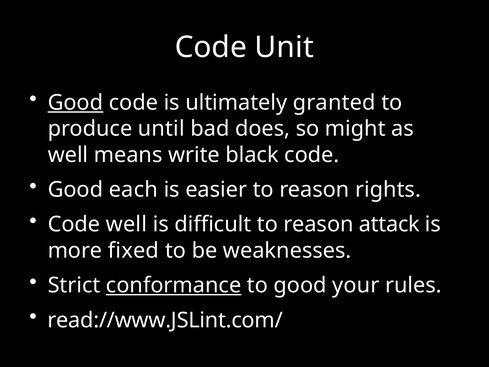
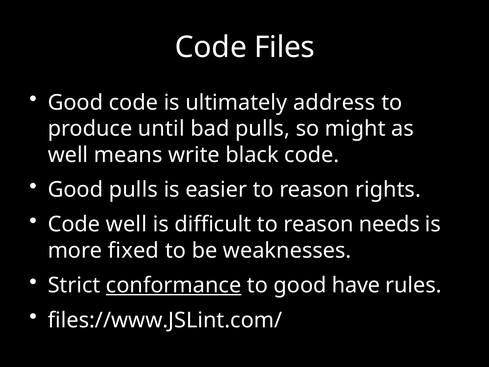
Unit: Unit -> Files (285, 47)
Good underline: present -> none (75, 103)
granted: granted -> address (334, 103)
bad does: does -> pulls (263, 129)
Good each: each -> pulls (133, 190)
attack: attack -> needs (389, 224)
your: your -> have (356, 285)
read://www.JSLint.com/: read://www.JSLint.com/ -> files://www.JSLint.com/ (165, 320)
